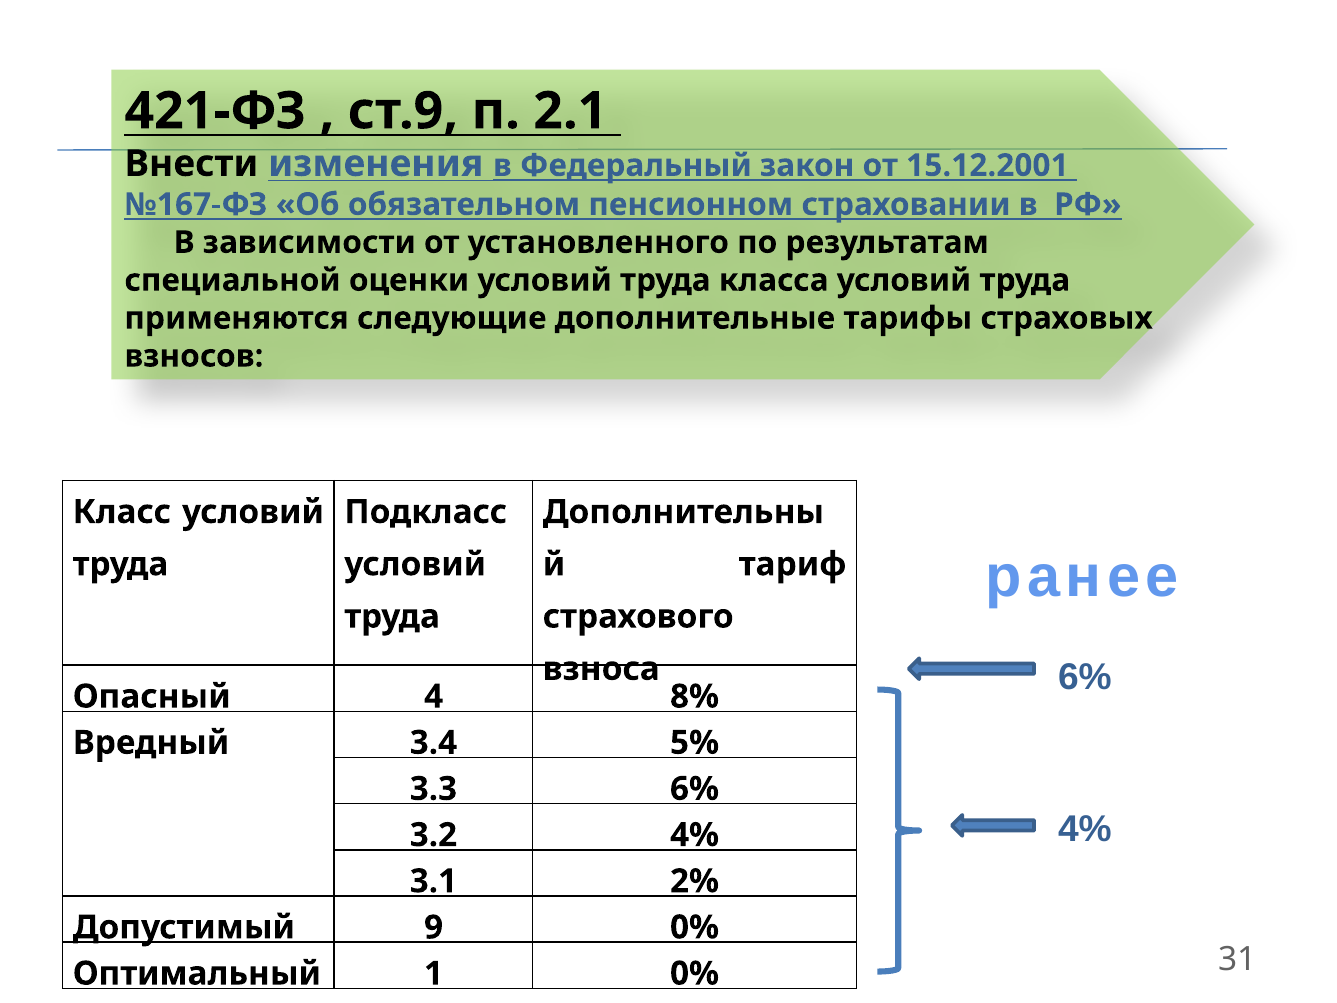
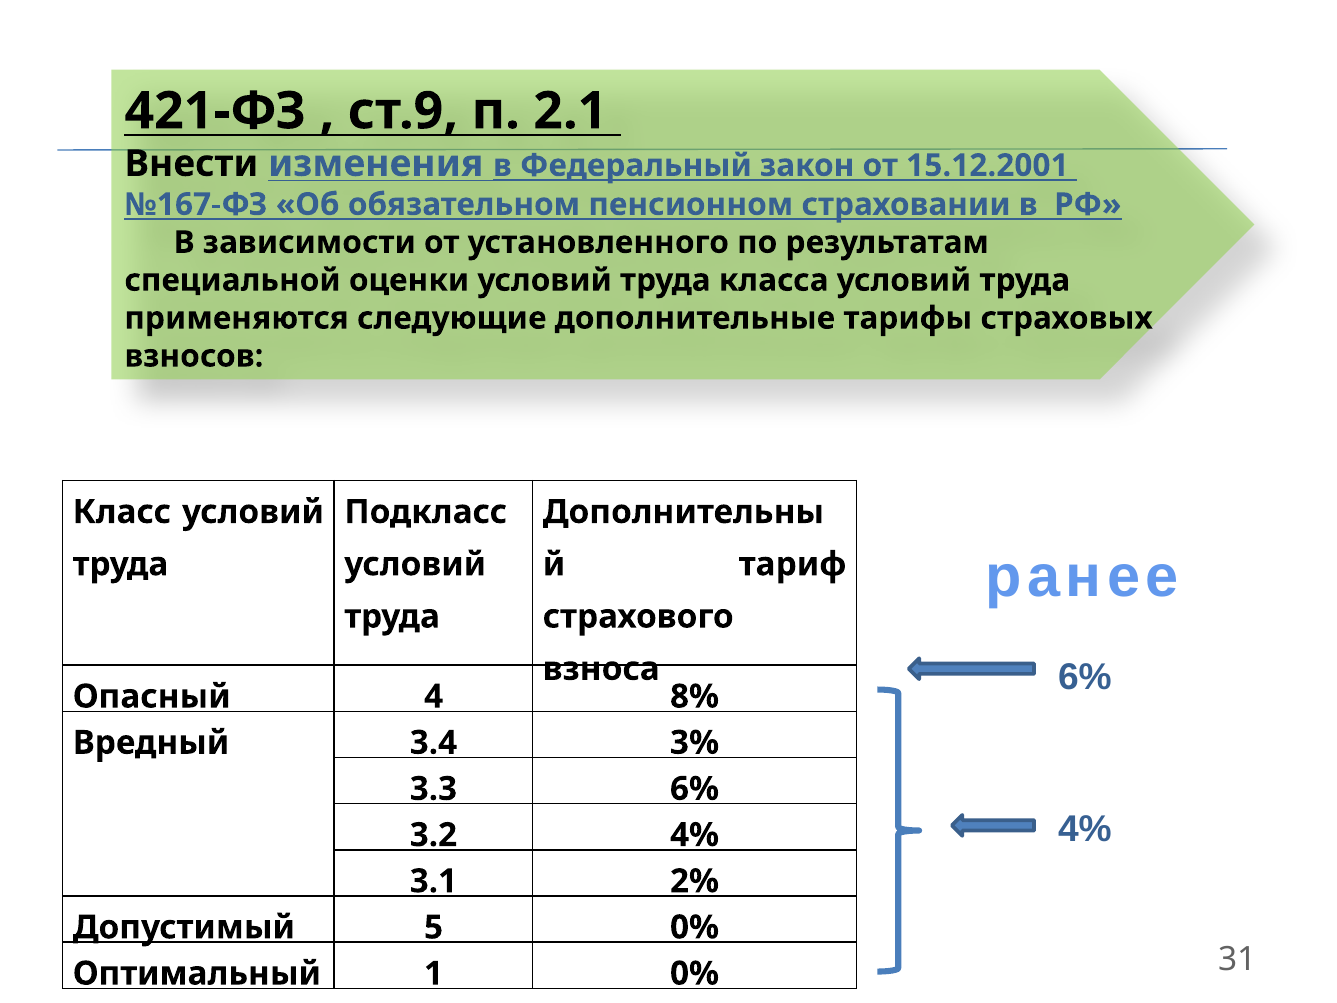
5%: 5% -> 3% (695, 743)
9: 9 -> 5 (434, 927)
